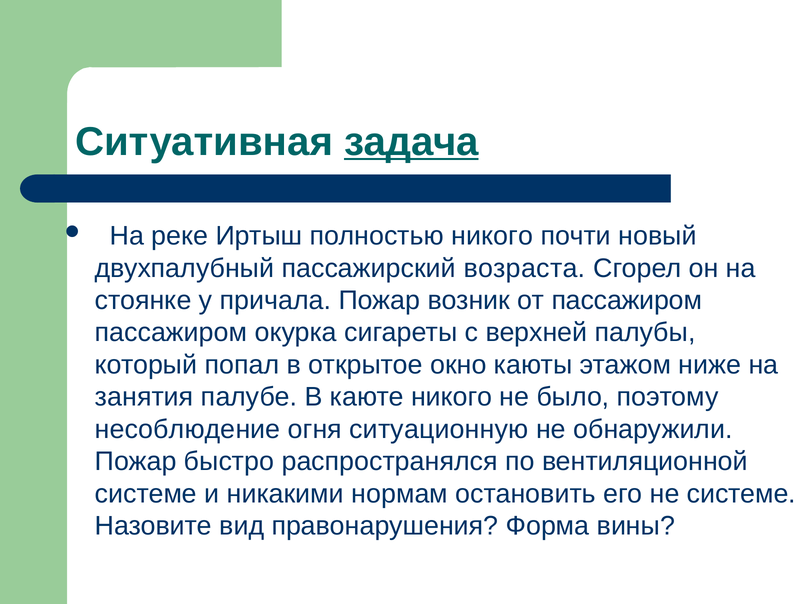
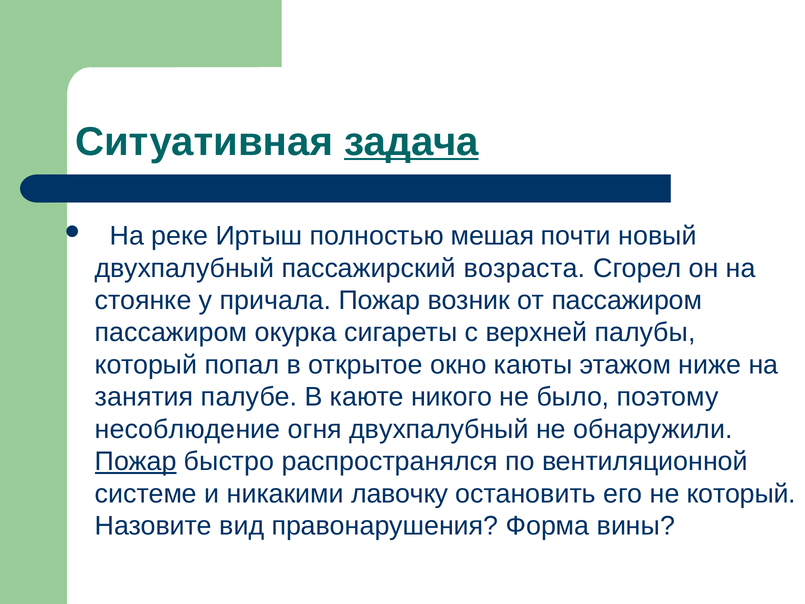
полностью никого: никого -> мешая (492, 236)
огня ситуационную: ситуационную -> двухпалубный (439, 429)
Пожар underline: none -> present (136, 461)
нормам: нормам -> лавочку (400, 493)
не системе: системе -> который (741, 493)
